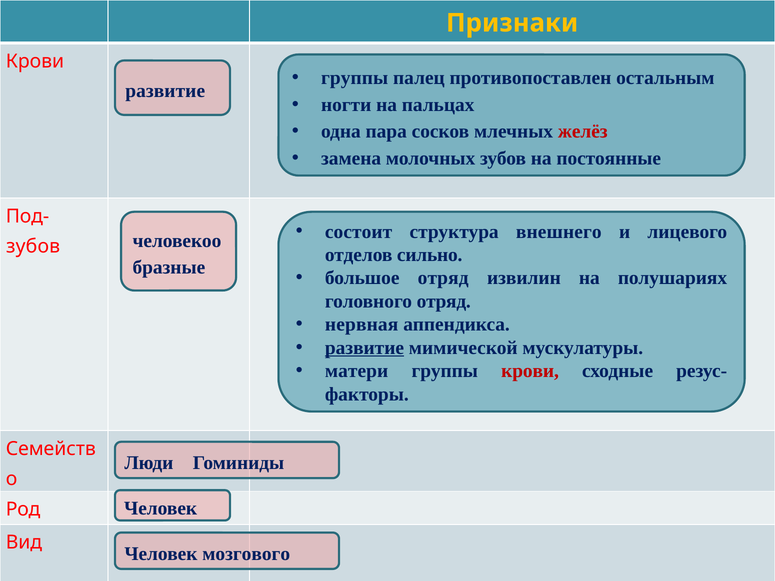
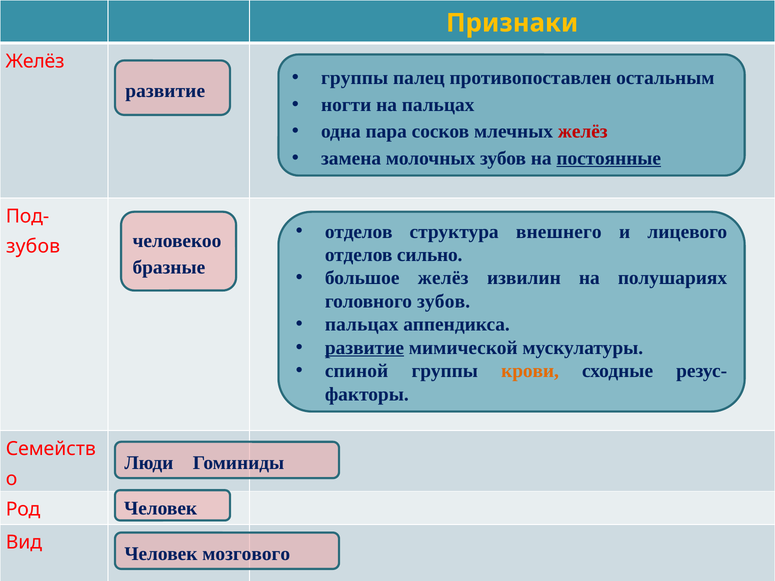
Крови: Крови -> Желёз (35, 61)
постоянные underline: none -> present (609, 158)
состоит: состоит -> отделов (359, 232)
большое отряд: отряд -> желёз (443, 278)
головного отряд: отряд -> зубов (444, 301)
нервная: нервная -> пальцах (362, 325)
матери: матери -> спиной (357, 371)
крови colour: red -> orange (530, 371)
